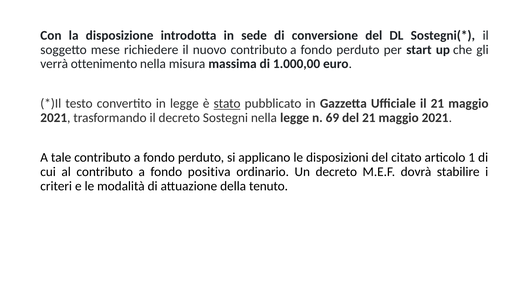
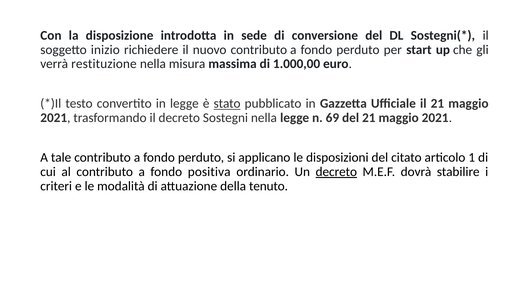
mese: mese -> inizio (105, 50)
ottenimento: ottenimento -> restituzione (104, 64)
decreto underline: none -> present (336, 172)
